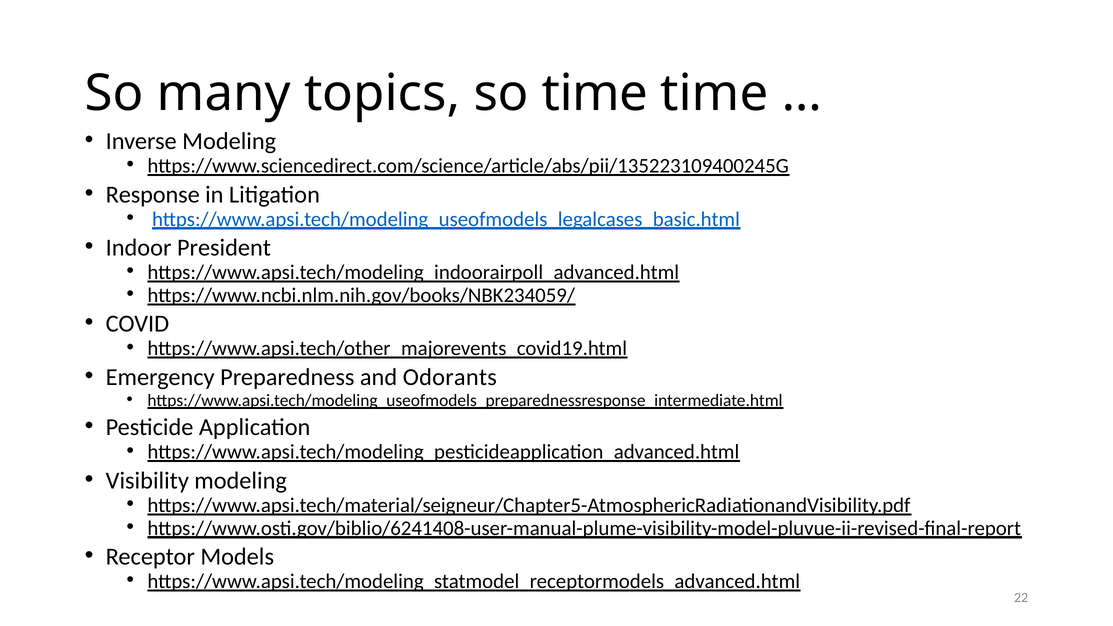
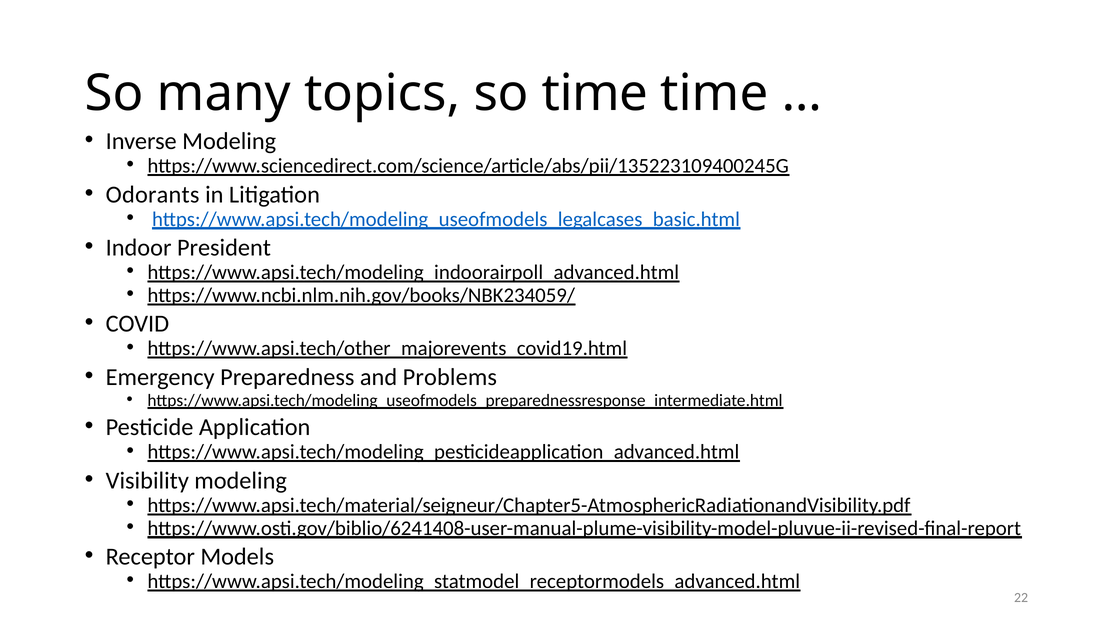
Response: Response -> Odorants (153, 195)
Odorants: Odorants -> Problems (450, 377)
